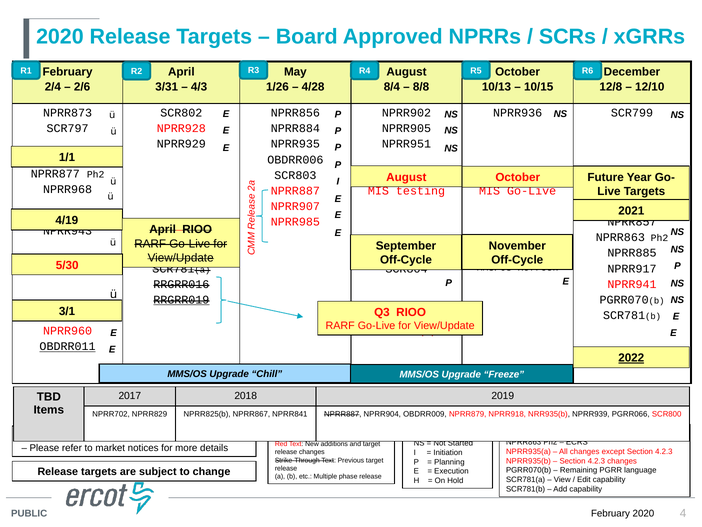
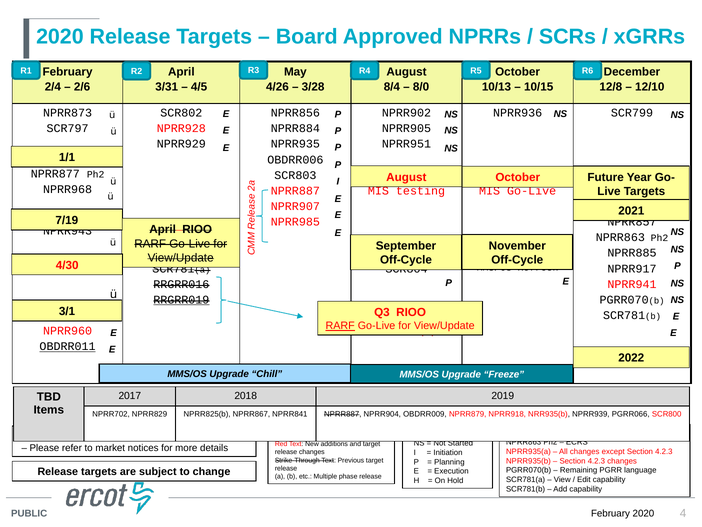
4/3: 4/3 -> 4/5 (199, 87)
1/26: 1/26 -> 4/26 (277, 87)
4/28: 4/28 -> 3/28 (313, 87)
8/8: 8/8 -> 8/0 (421, 87)
4/19: 4/19 -> 7/19 (67, 220)
5/30: 5/30 -> 4/30 (67, 265)
RARF underline: none -> present (340, 326)
2022 underline: present -> none (631, 358)
